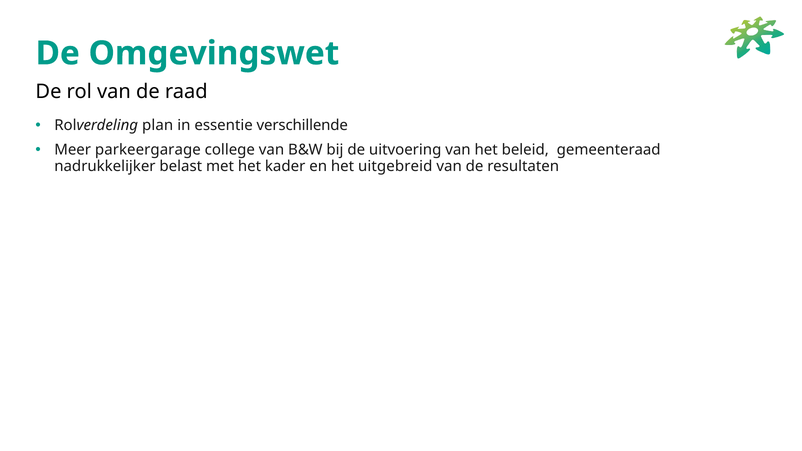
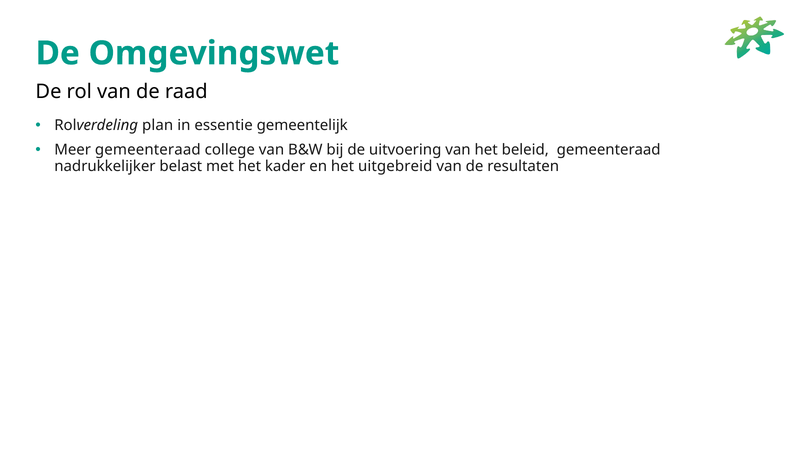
verschillende: verschillende -> gemeentelijk (302, 125)
Meer parkeergarage: parkeergarage -> gemeenteraad (148, 150)
